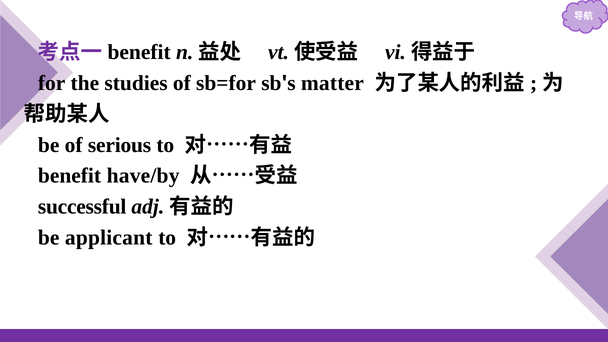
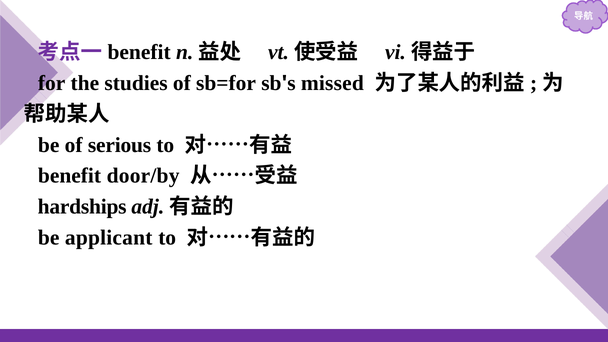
matter: matter -> missed (332, 83)
have/by: have/by -> door/by (143, 176)
successful: successful -> hardships (82, 207)
